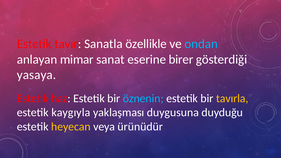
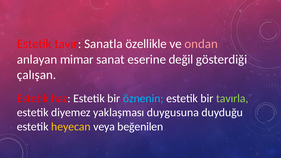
ondan colour: light blue -> pink (201, 44)
birer: birer -> değil (181, 59)
yasaya: yasaya -> çalışan (37, 75)
tavırla colour: yellow -> light green (232, 99)
kaygıyla: kaygıyla -> diyemez (71, 113)
ürünüdür: ürünüdür -> beğenilen (140, 127)
